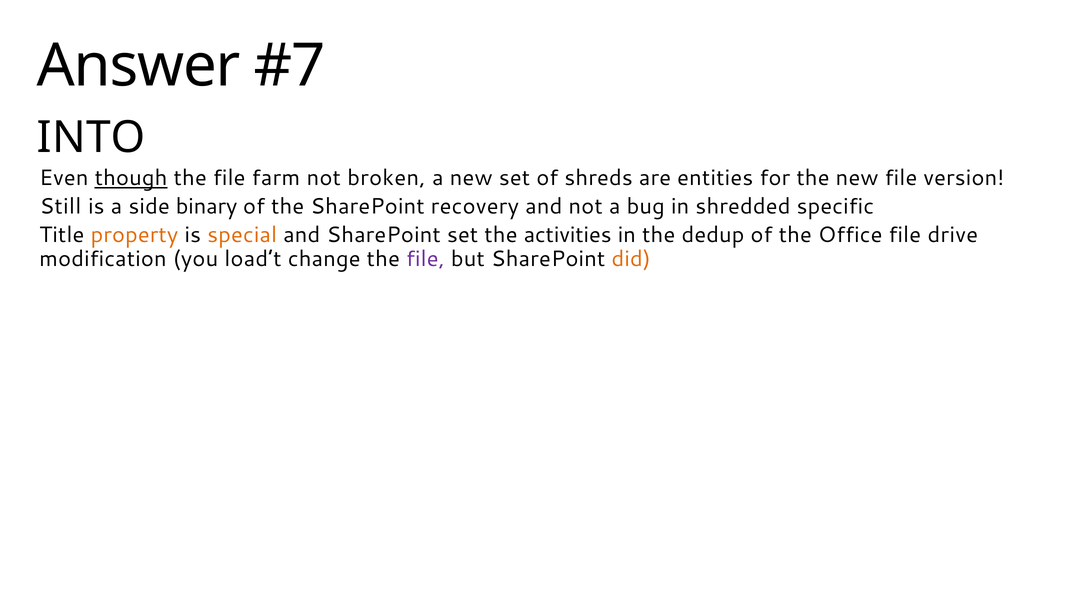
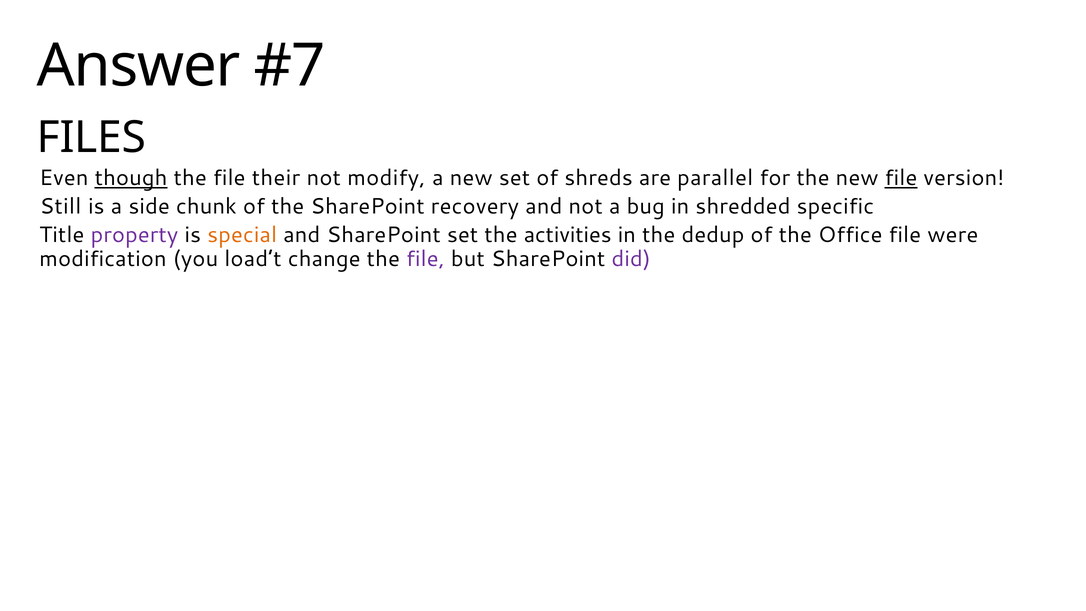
INTO: INTO -> FILES (91, 138)
farm: farm -> their (276, 178)
broken: broken -> modify (386, 178)
entities: entities -> parallel (715, 178)
file underline: none -> present (901, 178)
binary: binary -> chunk (206, 206)
property colour: orange -> purple (134, 235)
drive: drive -> were (953, 235)
did colour: orange -> purple (631, 259)
